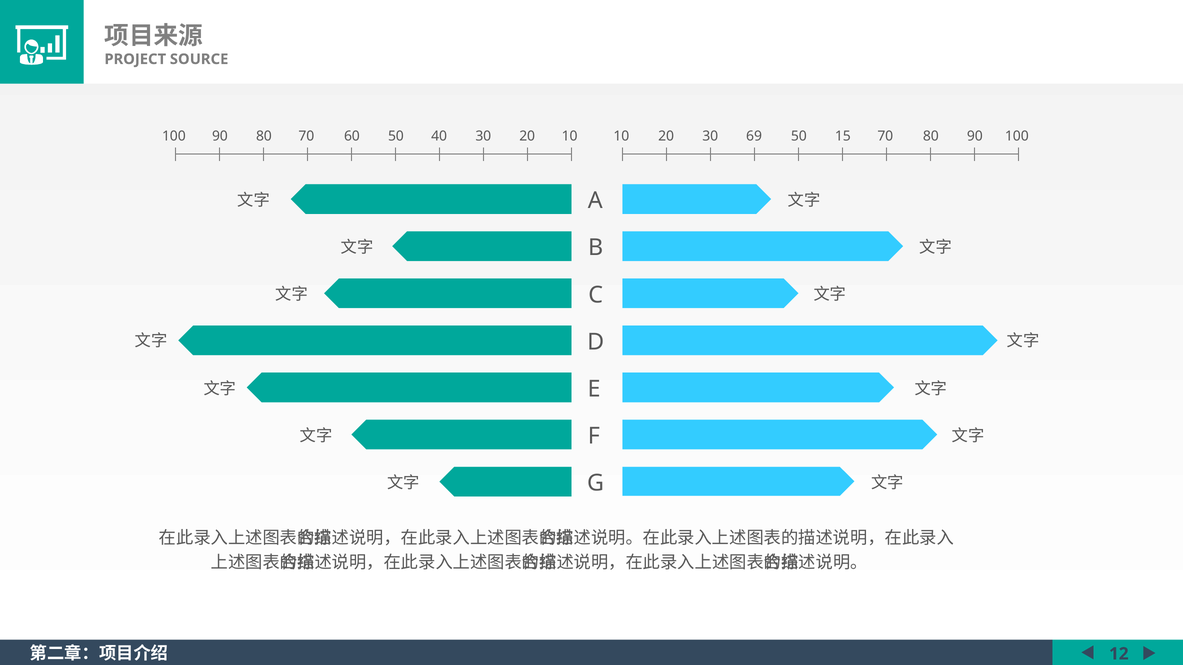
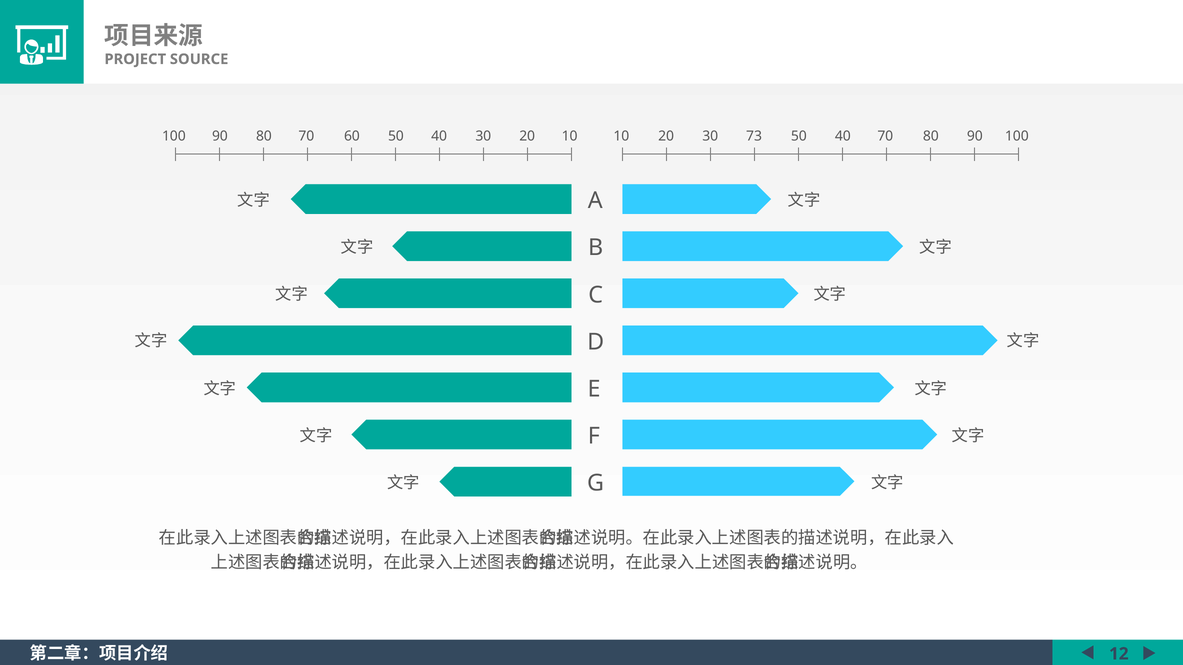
69: 69 -> 73 (754, 136)
50 15: 15 -> 40 (843, 136)
